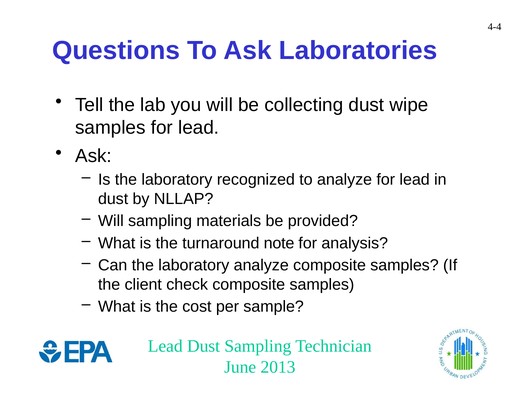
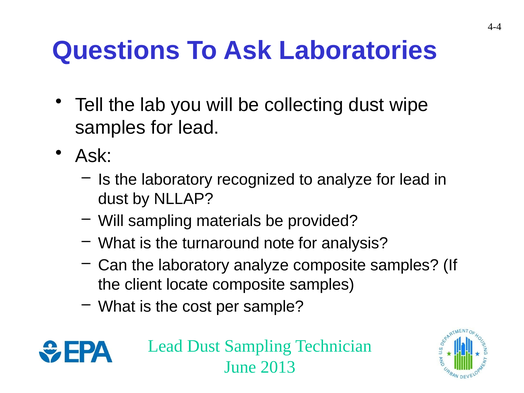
check: check -> locate (187, 284)
